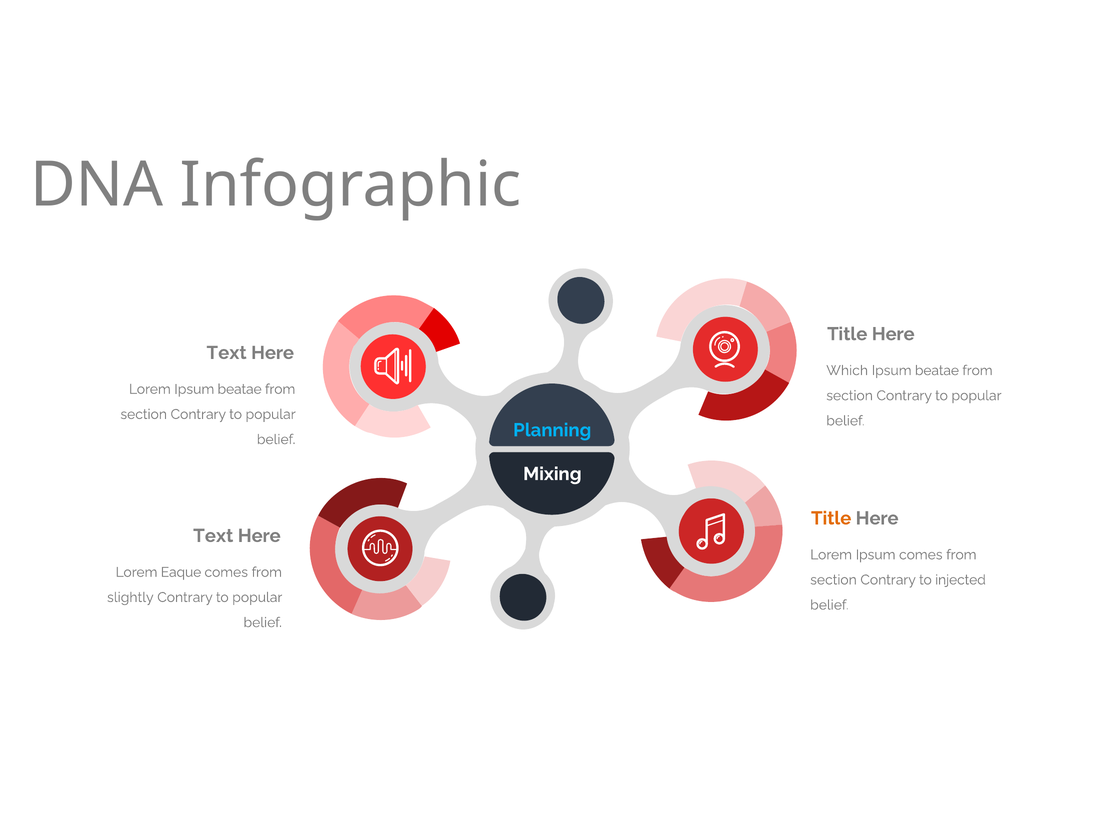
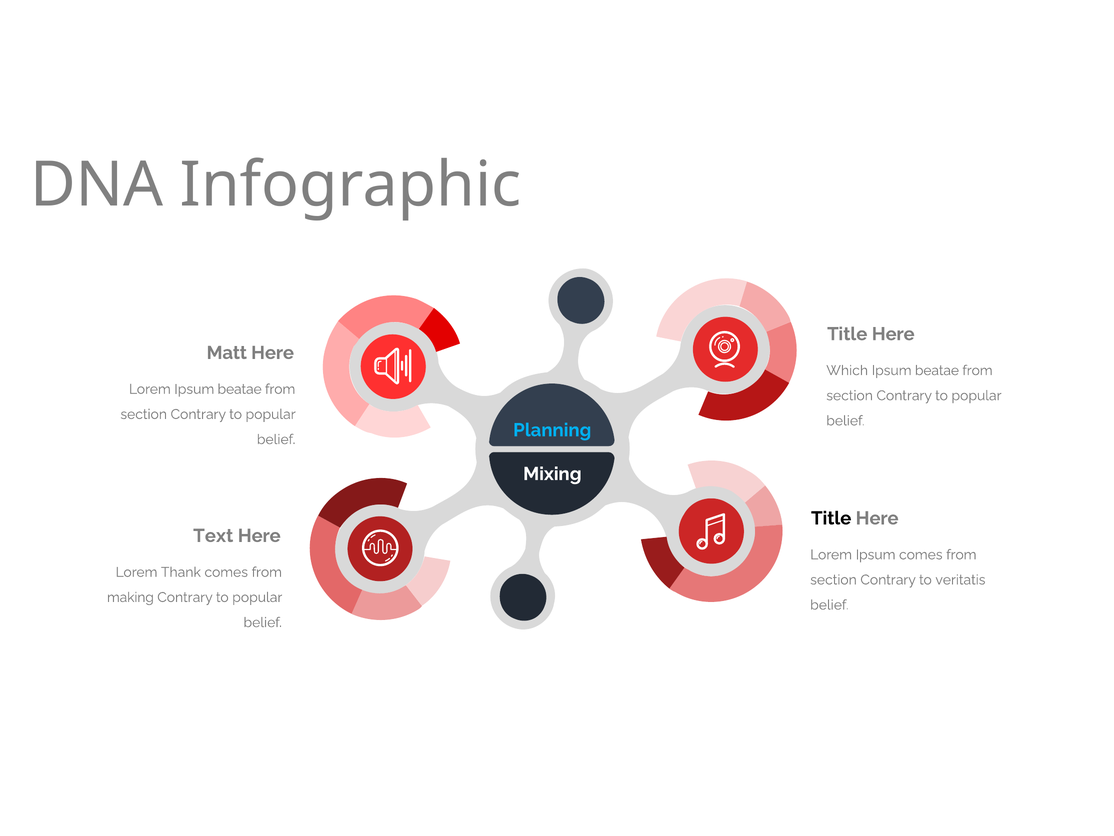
Text: Text -> Matt (227, 353)
Title colour: orange -> black (831, 518)
Eaque: Eaque -> Thank (181, 572)
injected: injected -> veritatis (960, 580)
slightly: slightly -> making (130, 597)
